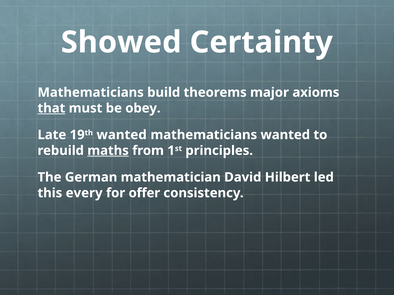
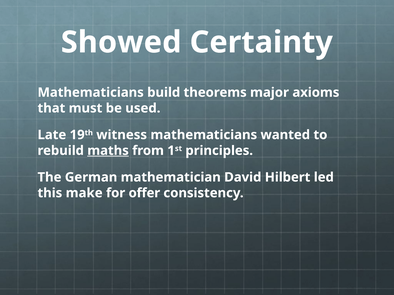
that underline: present -> none (51, 108)
obey: obey -> used (143, 108)
wanted: wanted -> witness (122, 135)
every: every -> make (84, 193)
